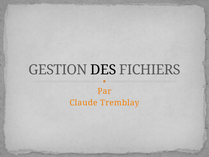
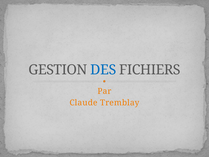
DES colour: black -> blue (103, 70)
